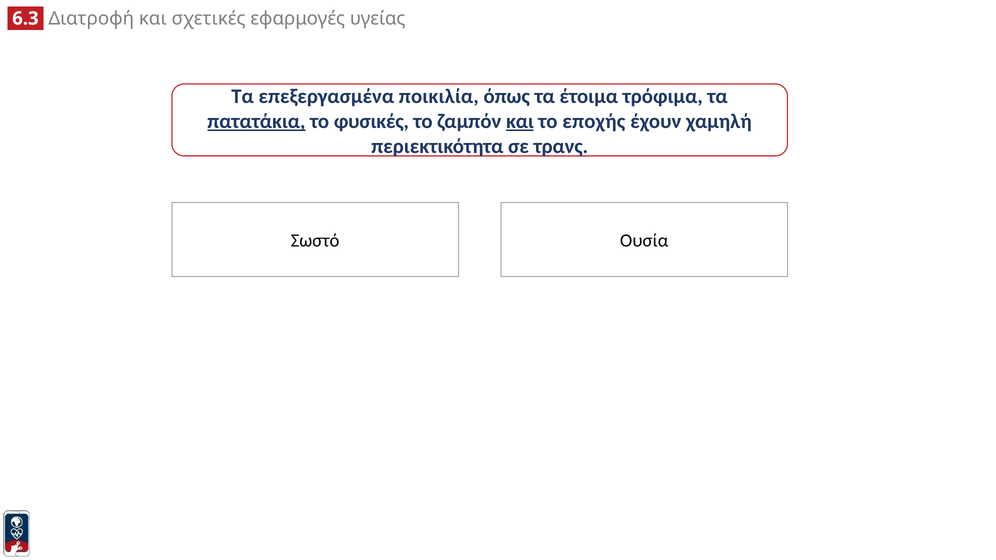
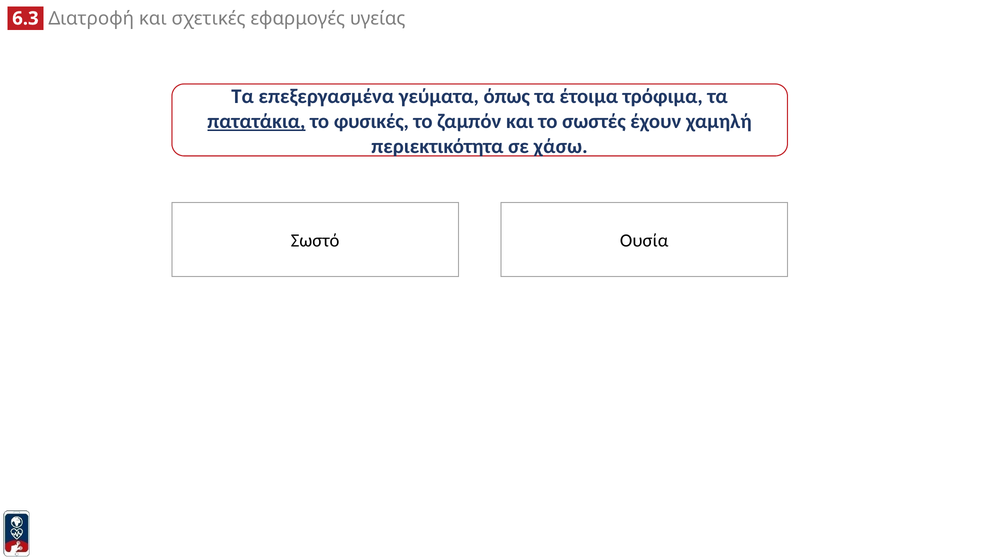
ποικιλία: ποικιλία -> γεύματα (439, 97)
και underline: present -> none (520, 121)
εποχής: εποχής -> σωστές (594, 121)
τρανς: τρανς -> χάσω (561, 146)
